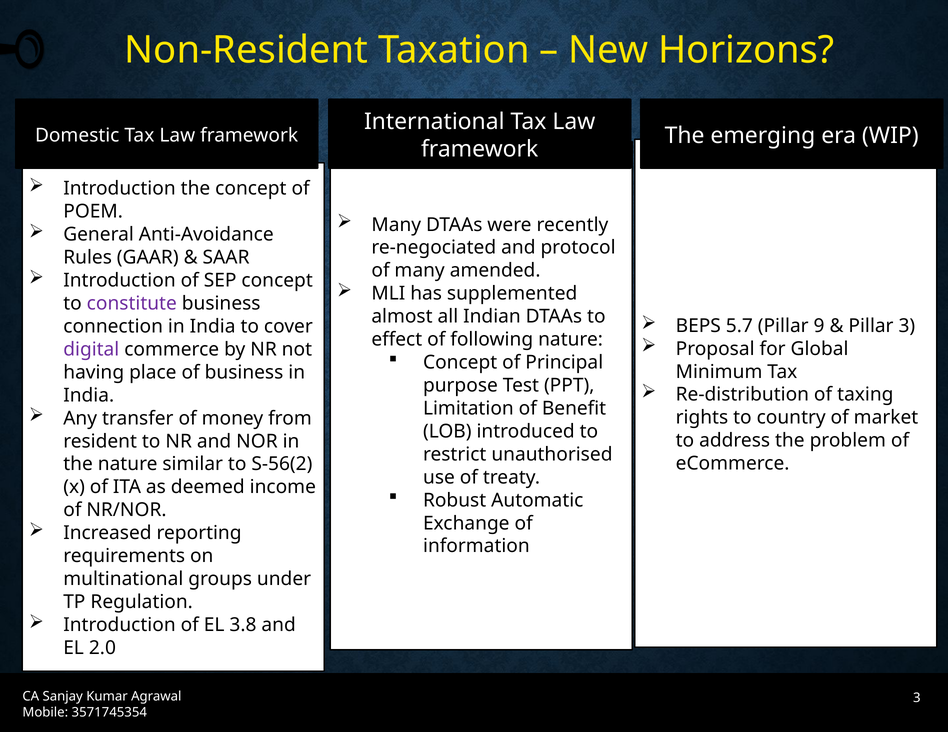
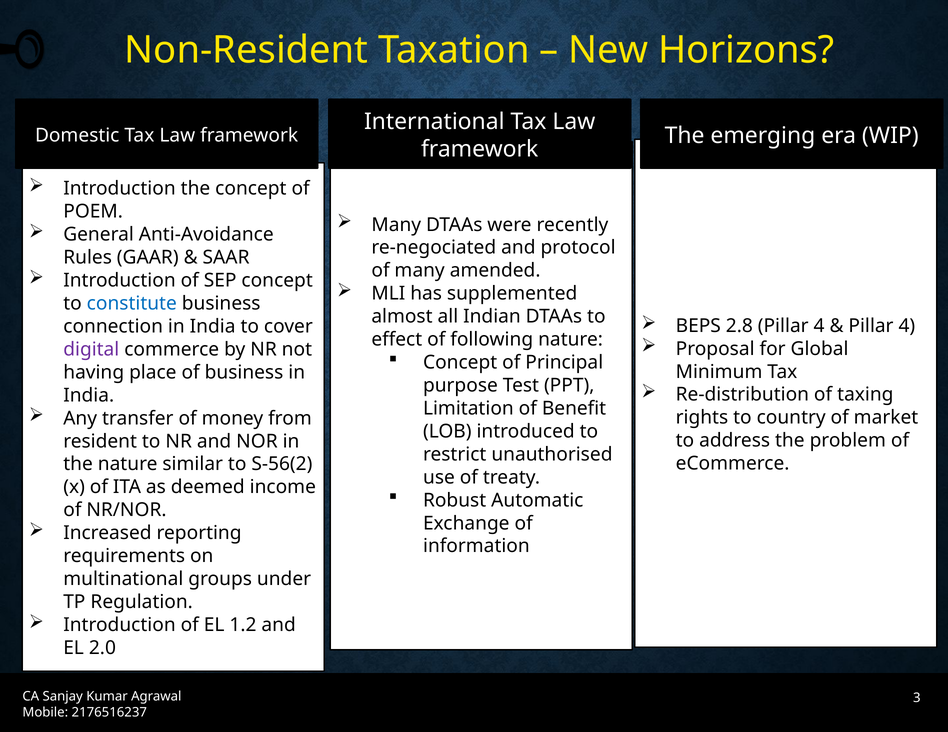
constitute colour: purple -> blue (132, 303)
5.7: 5.7 -> 2.8 (739, 325)
9: 9 -> 4 (819, 325)
3: 3 -> 4 (907, 325)
3.8: 3.8 -> 1.2 (243, 624)
3571745354: 3571745354 -> 2176516237 (109, 712)
